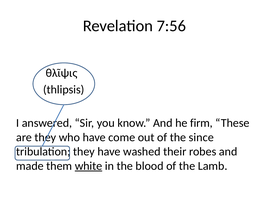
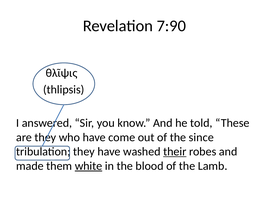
7:56: 7:56 -> 7:90 (171, 26)
firm: firm -> told (201, 123)
their underline: none -> present (175, 152)
